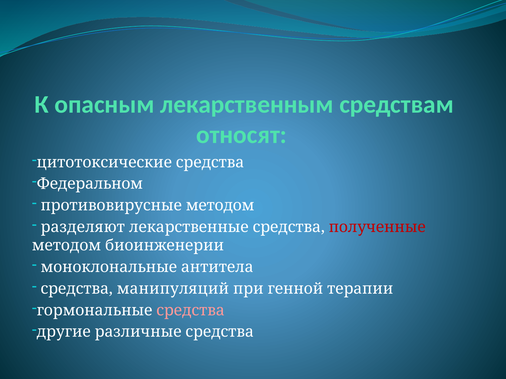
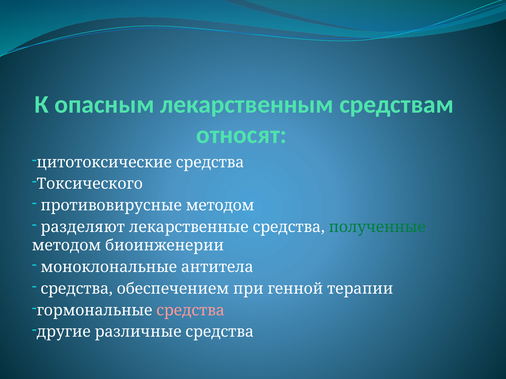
Федеральном: Федеральном -> Токсического (90, 184)
полученные colour: red -> green (377, 227)
манипуляций: манипуляций -> обеспечением (173, 289)
